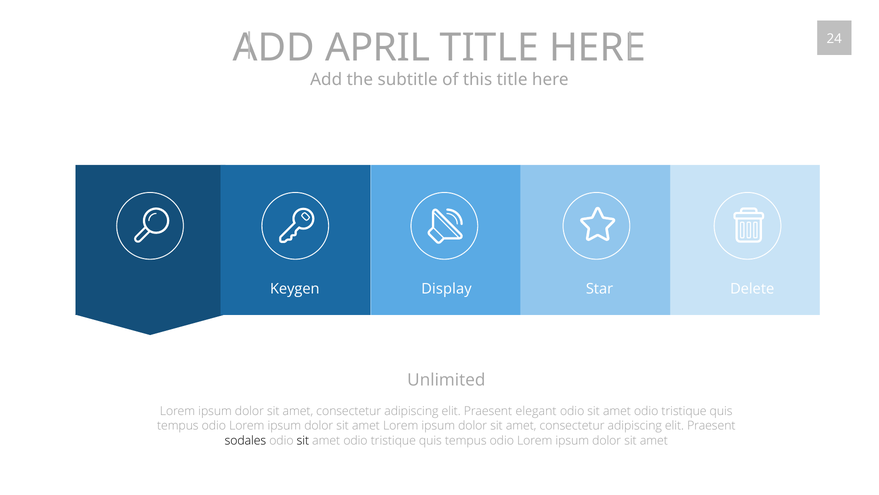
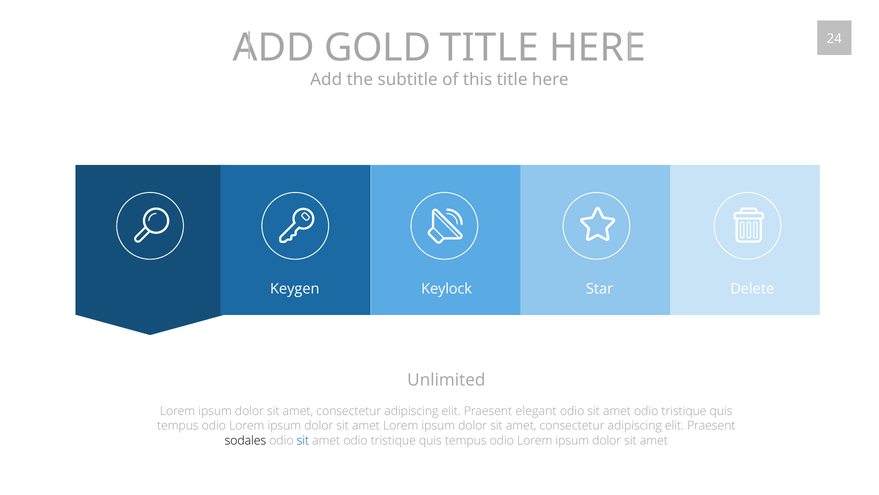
APRIL: APRIL -> GOLD (378, 48)
Display: Display -> Keylock (447, 289)
sit colour: black -> blue (303, 440)
